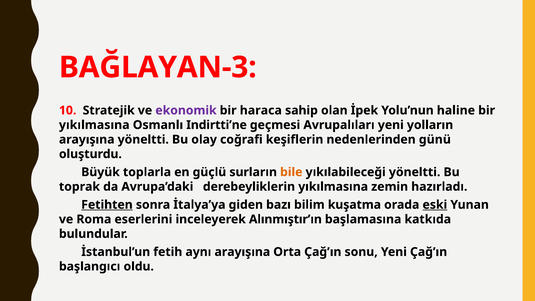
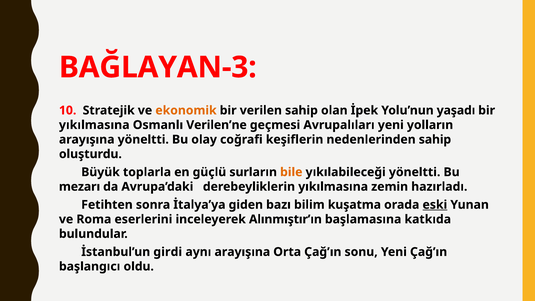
ekonomik colour: purple -> orange (186, 110)
haraca: haraca -> verilen (261, 110)
haline: haline -> yaşadı (456, 110)
Indirtti’ne: Indirtti’ne -> Verilen’ne (217, 125)
nedenlerinden günü: günü -> sahip (435, 139)
toprak: toprak -> mezarı (80, 187)
Fetihten underline: present -> none (107, 205)
fetih: fetih -> girdi (168, 252)
